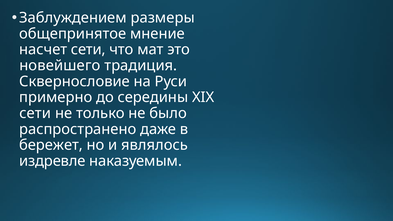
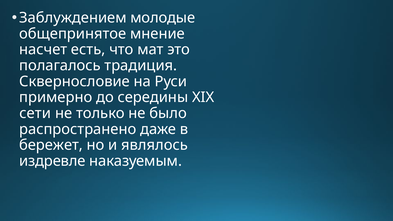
размеры: размеры -> молодые (163, 18)
насчет сети: сети -> есть (88, 50)
новейшего: новейшего -> полагалось (60, 65)
